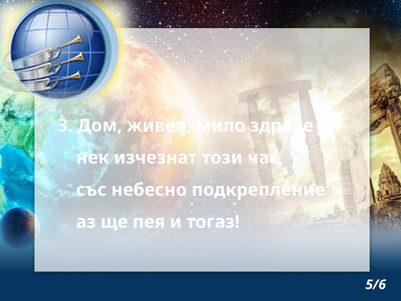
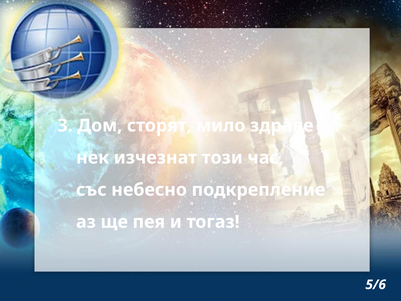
живея: живея -> сторят (159, 125)
